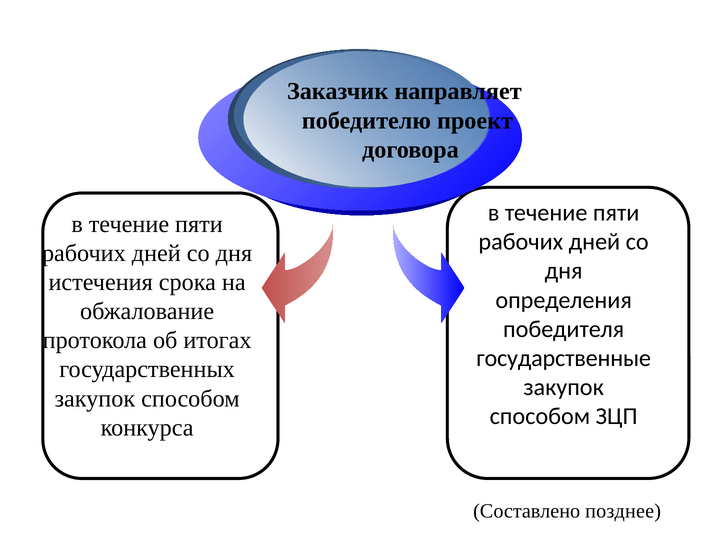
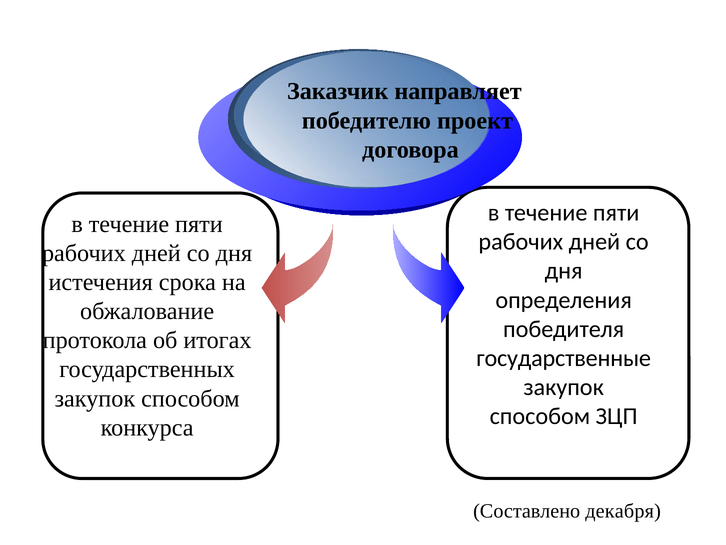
позднее: позднее -> декабря (623, 511)
